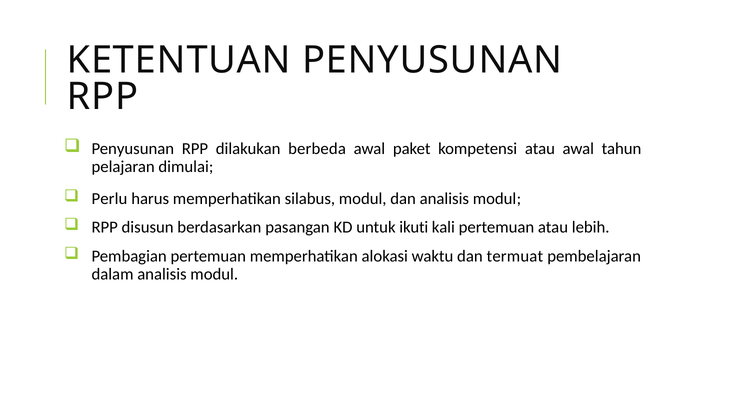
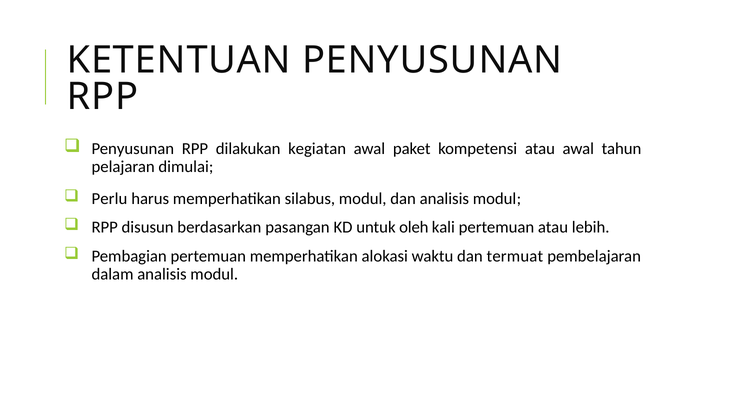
berbeda: berbeda -> kegiatan (317, 149)
ikuti: ikuti -> oleh (414, 227)
